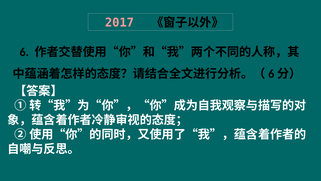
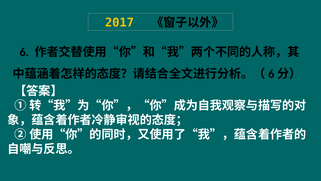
2017 colour: pink -> yellow (119, 23)
